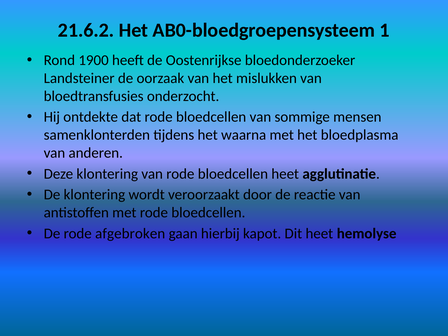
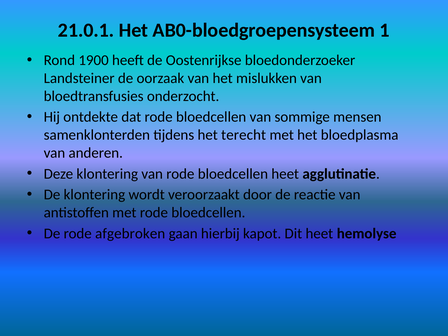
21.6.2: 21.6.2 -> 21.0.1 (86, 30)
waarna: waarna -> terecht (244, 135)
